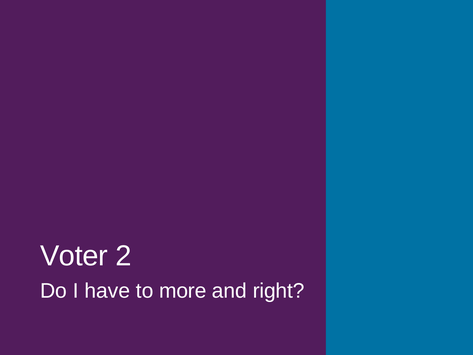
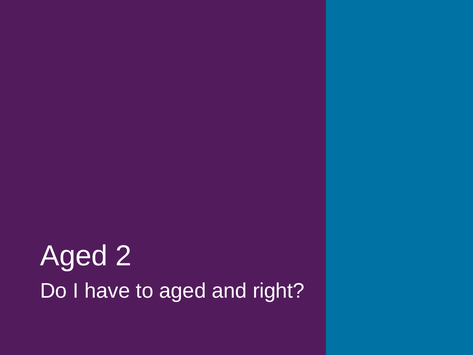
Voter: Voter -> Aged (74, 256)
to more: more -> aged (183, 291)
